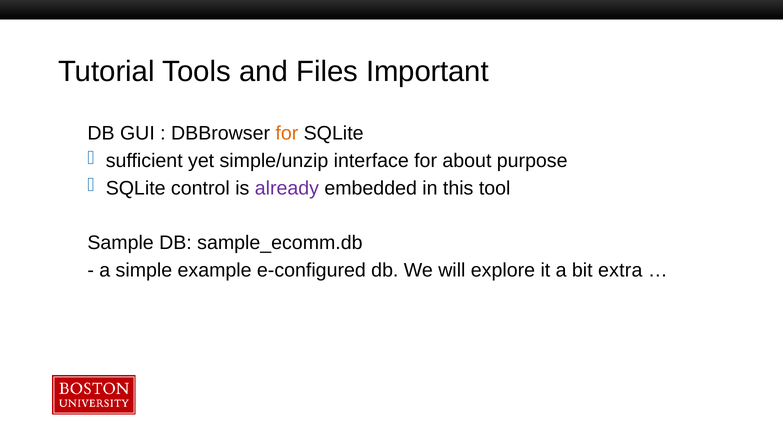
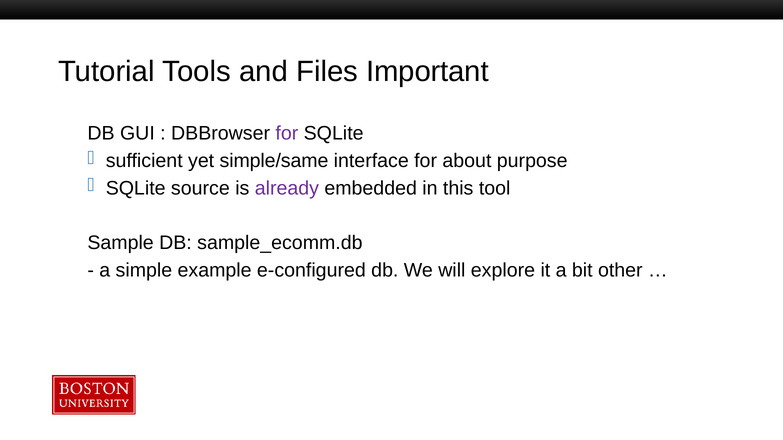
for colour: orange -> purple (287, 134)
simple/unzip: simple/unzip -> simple/same (274, 161)
control: control -> source (200, 188)
extra: extra -> other (620, 270)
